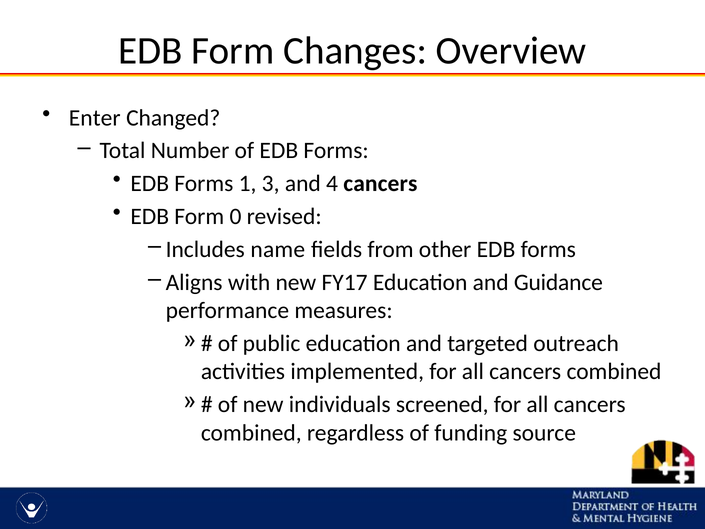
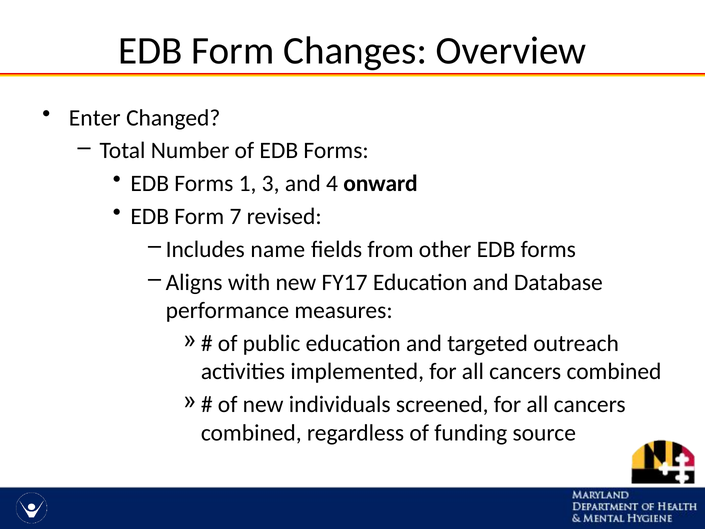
4 cancers: cancers -> onward (380, 183)
0: 0 -> 7 (235, 216)
Guidance: Guidance -> Database (558, 282)
